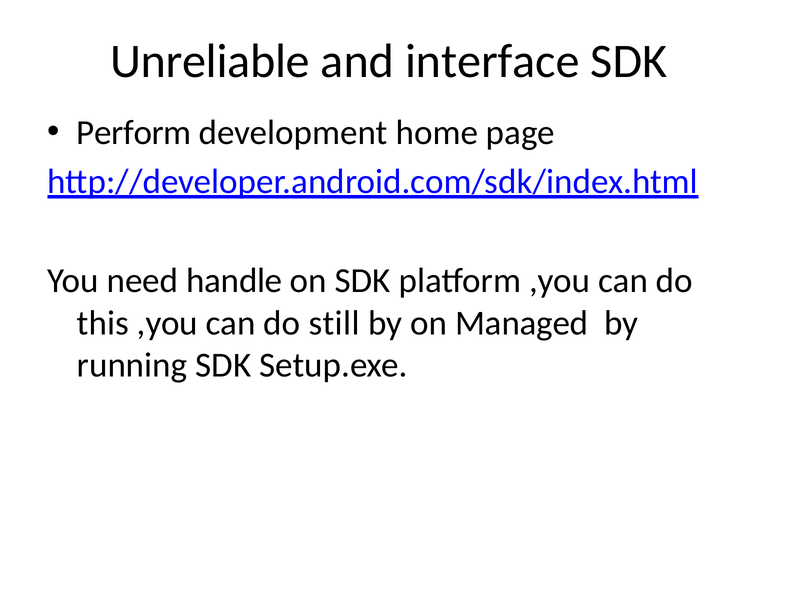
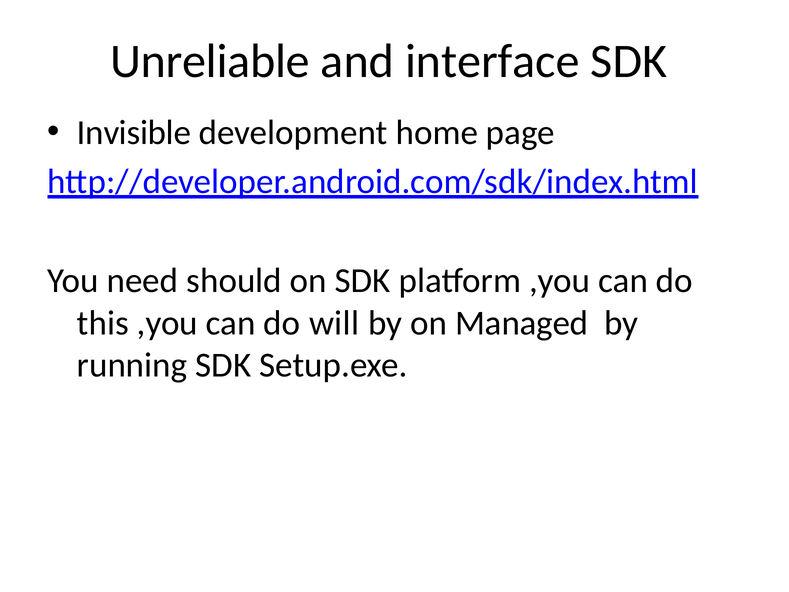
Perform: Perform -> Invisible (134, 133)
handle: handle -> should (234, 281)
still: still -> will (334, 323)
